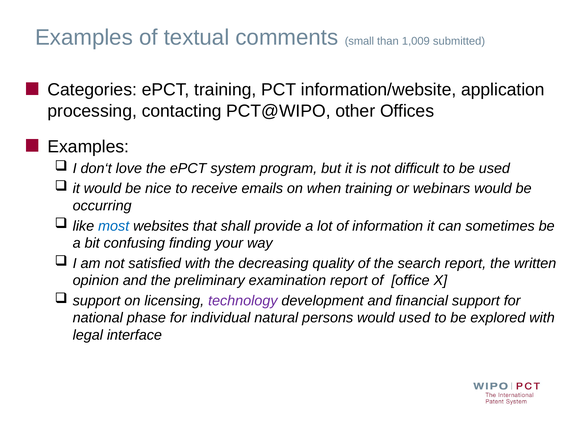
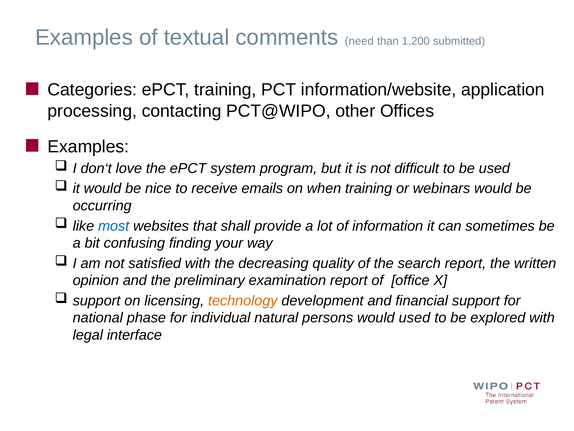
small: small -> need (359, 41)
1,009: 1,009 -> 1,200 (416, 41)
technology colour: purple -> orange (243, 300)
